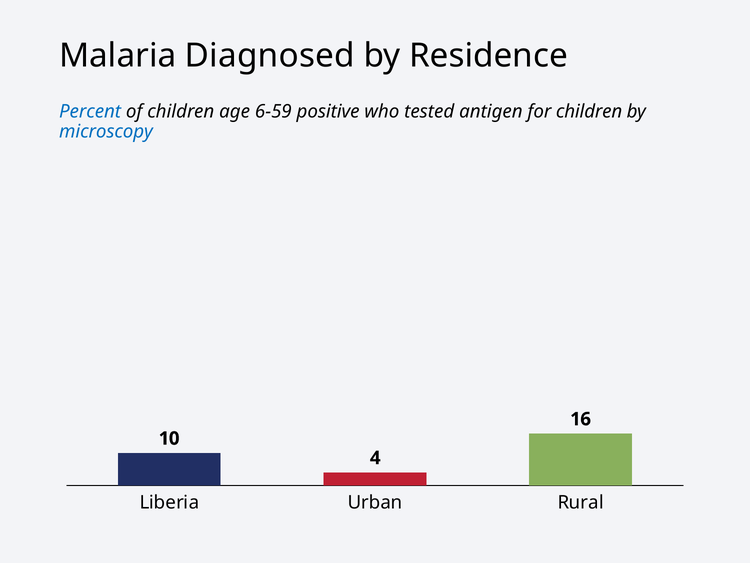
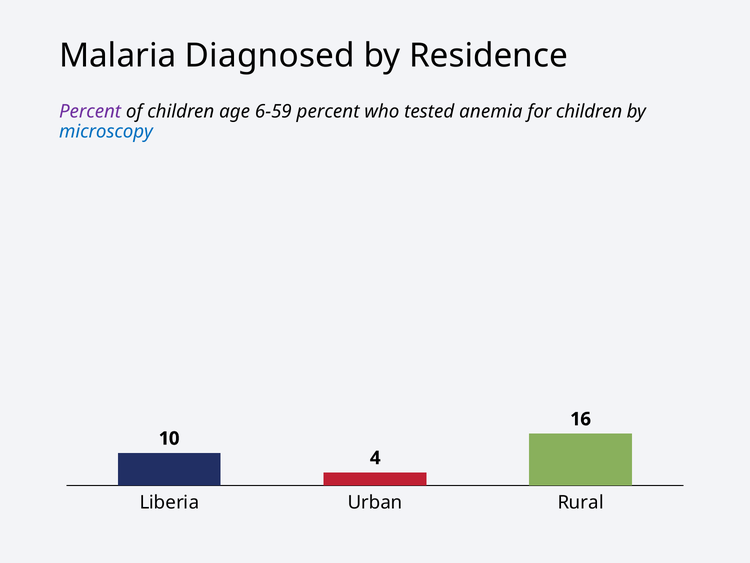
Percent colour: blue -> purple (90, 111)
6-59 positive: positive -> percent (328, 111)
antigen: antigen -> anemia (491, 111)
